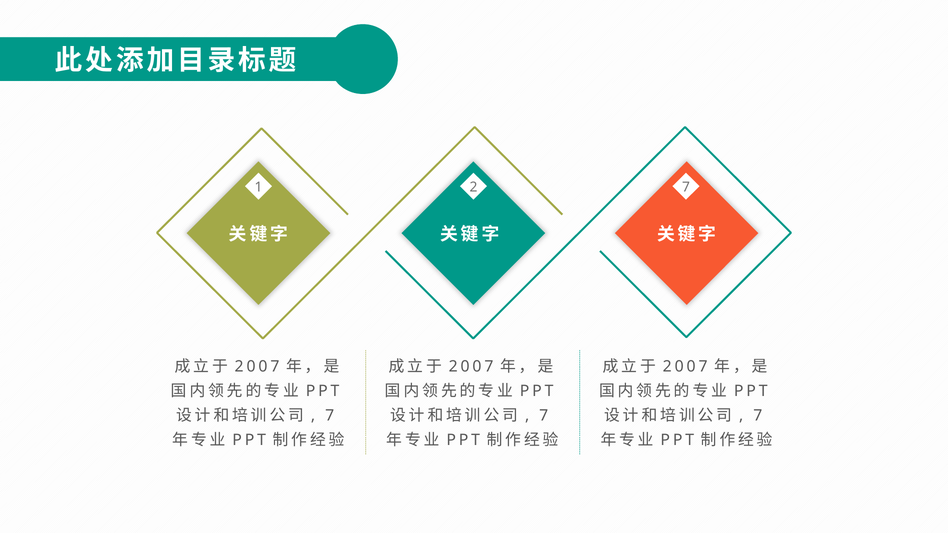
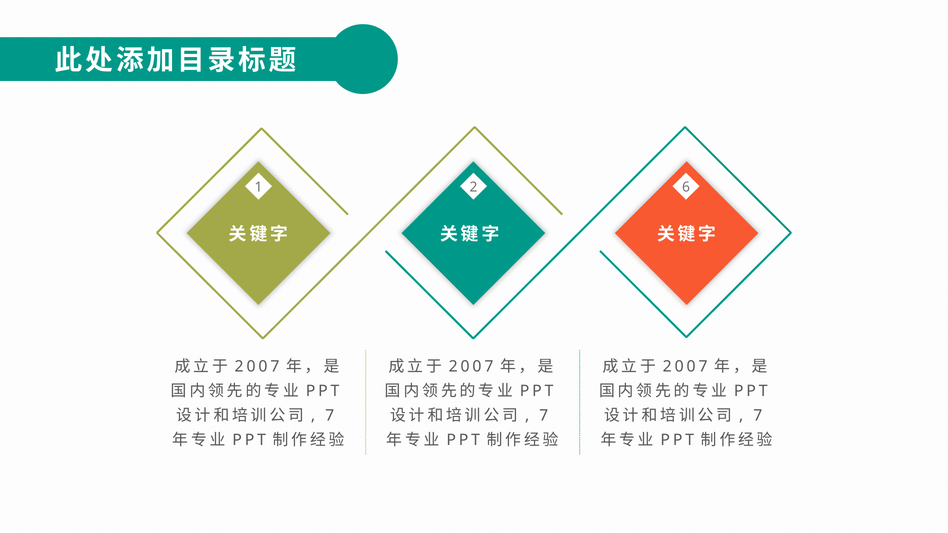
2 7: 7 -> 6 (686, 187)
